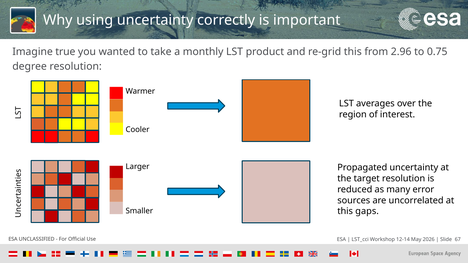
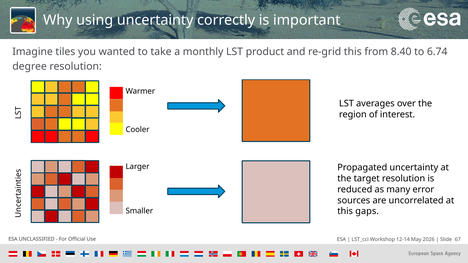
true: true -> tiles (65, 52)
2.96: 2.96 -> 8.40 (401, 52)
0.75: 0.75 -> 6.74 (437, 52)
